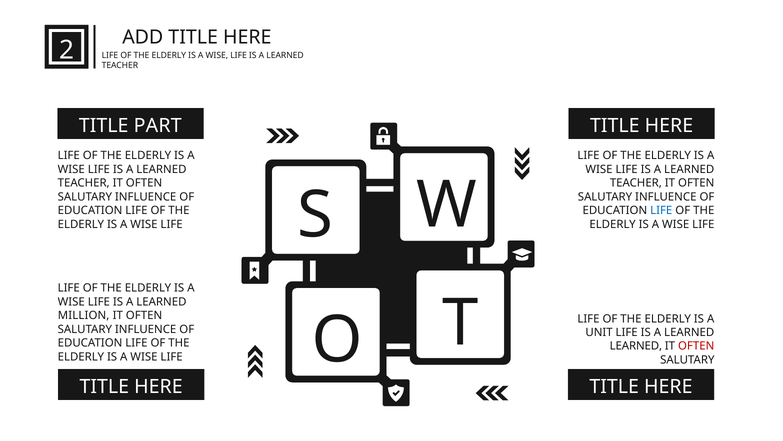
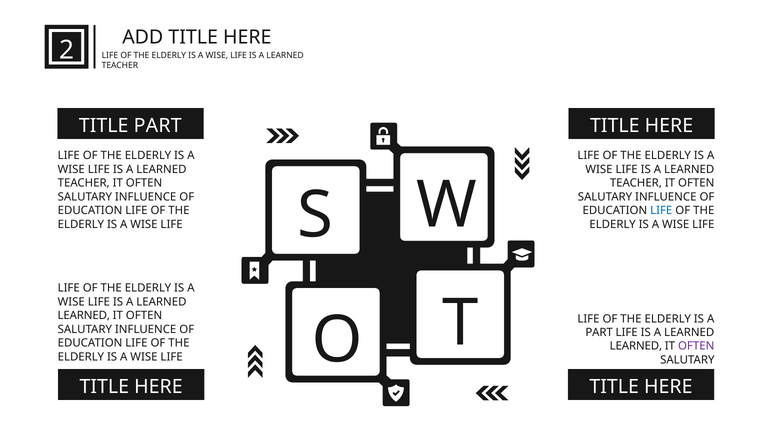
MILLION: MILLION -> LEARNED (84, 315)
UNIT: UNIT -> PART (599, 332)
OFTEN colour: red -> purple (696, 346)
